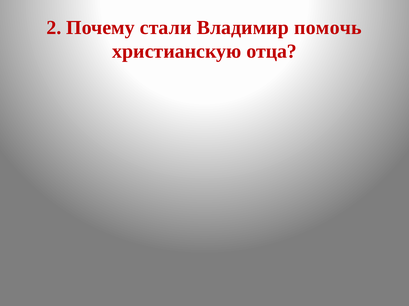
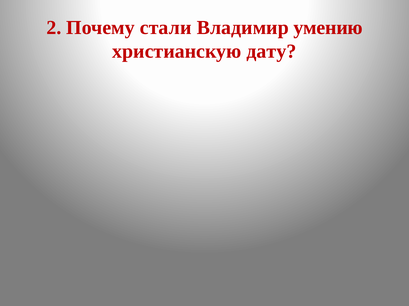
помочь: помочь -> умению (328, 28)
отца: отца -> дату (271, 52)
